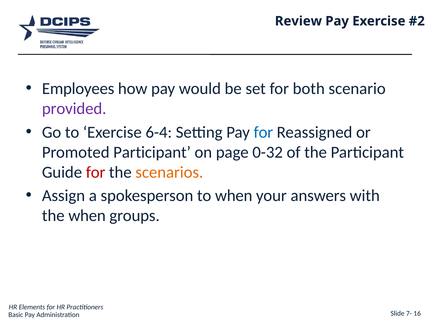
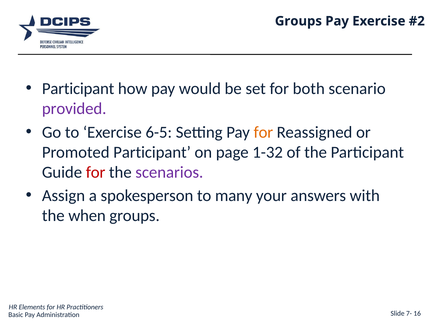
Review: Review -> Groups (298, 21)
Employees: Employees -> Participant (78, 89)
6-4: 6-4 -> 6-5 (159, 132)
for colour: blue -> orange (263, 132)
0-32: 0-32 -> 1-32 (268, 152)
scenarios colour: orange -> purple (169, 172)
to when: when -> many (234, 195)
